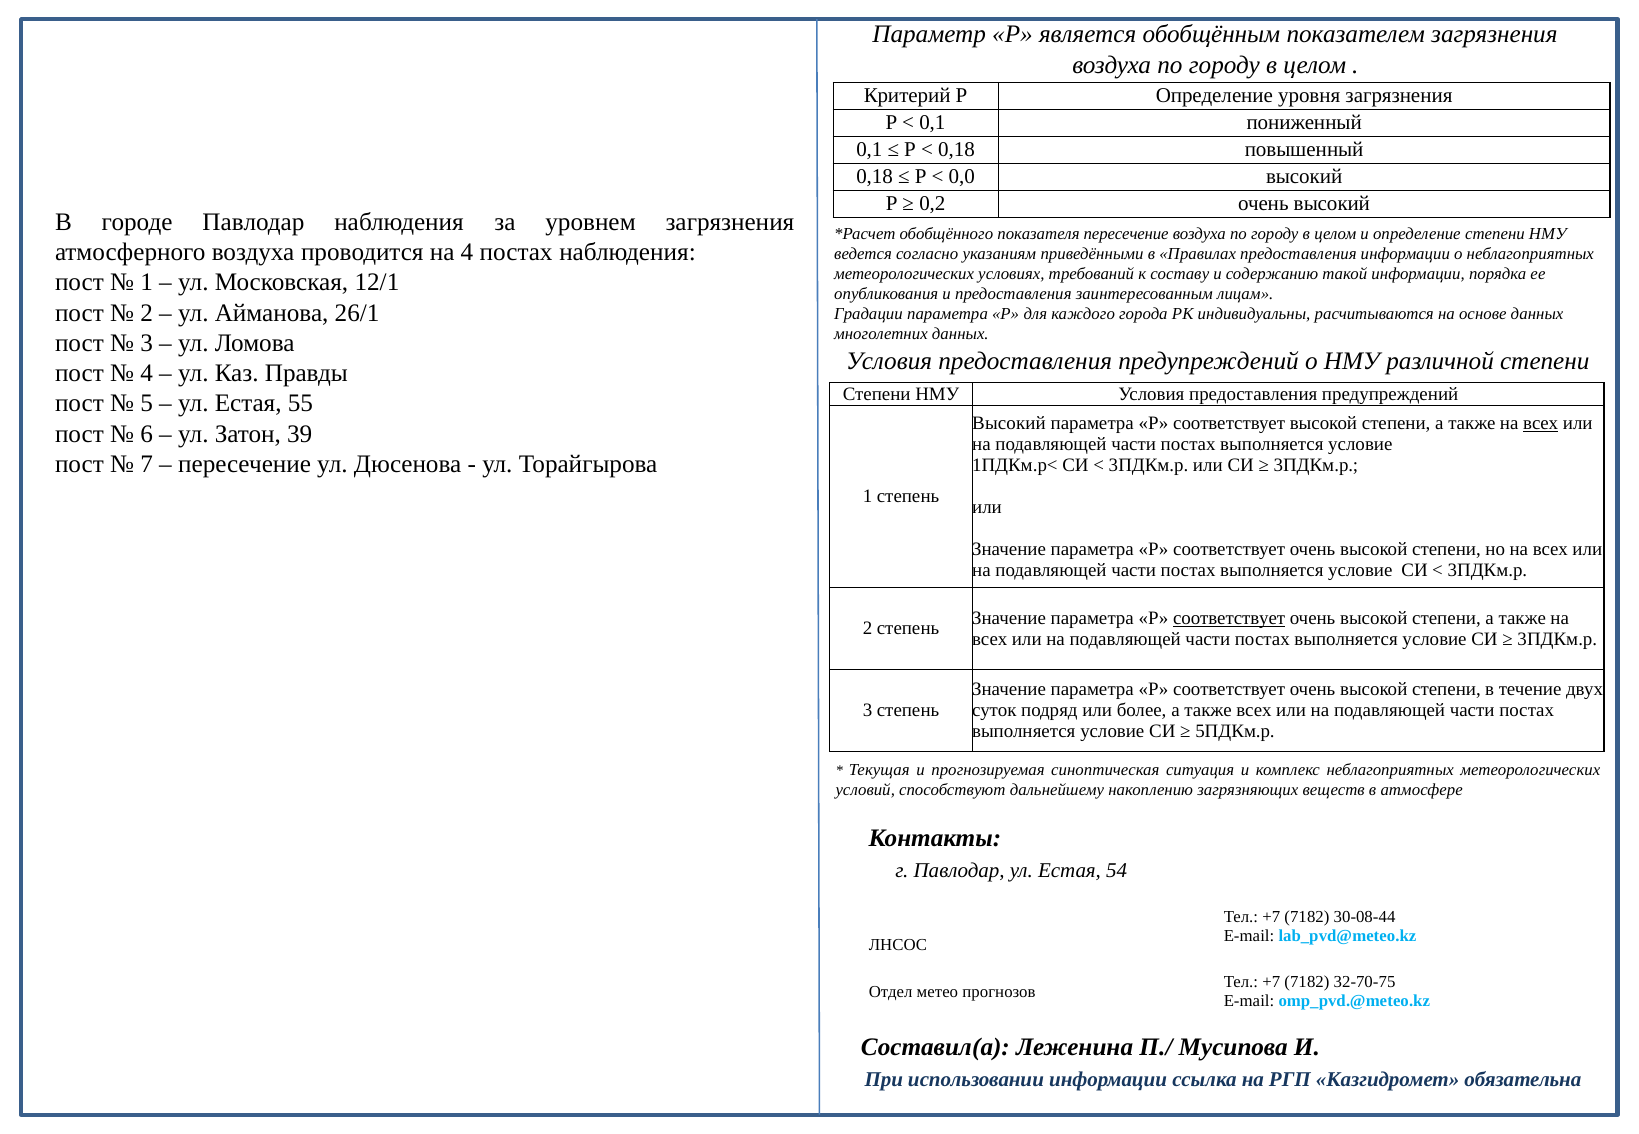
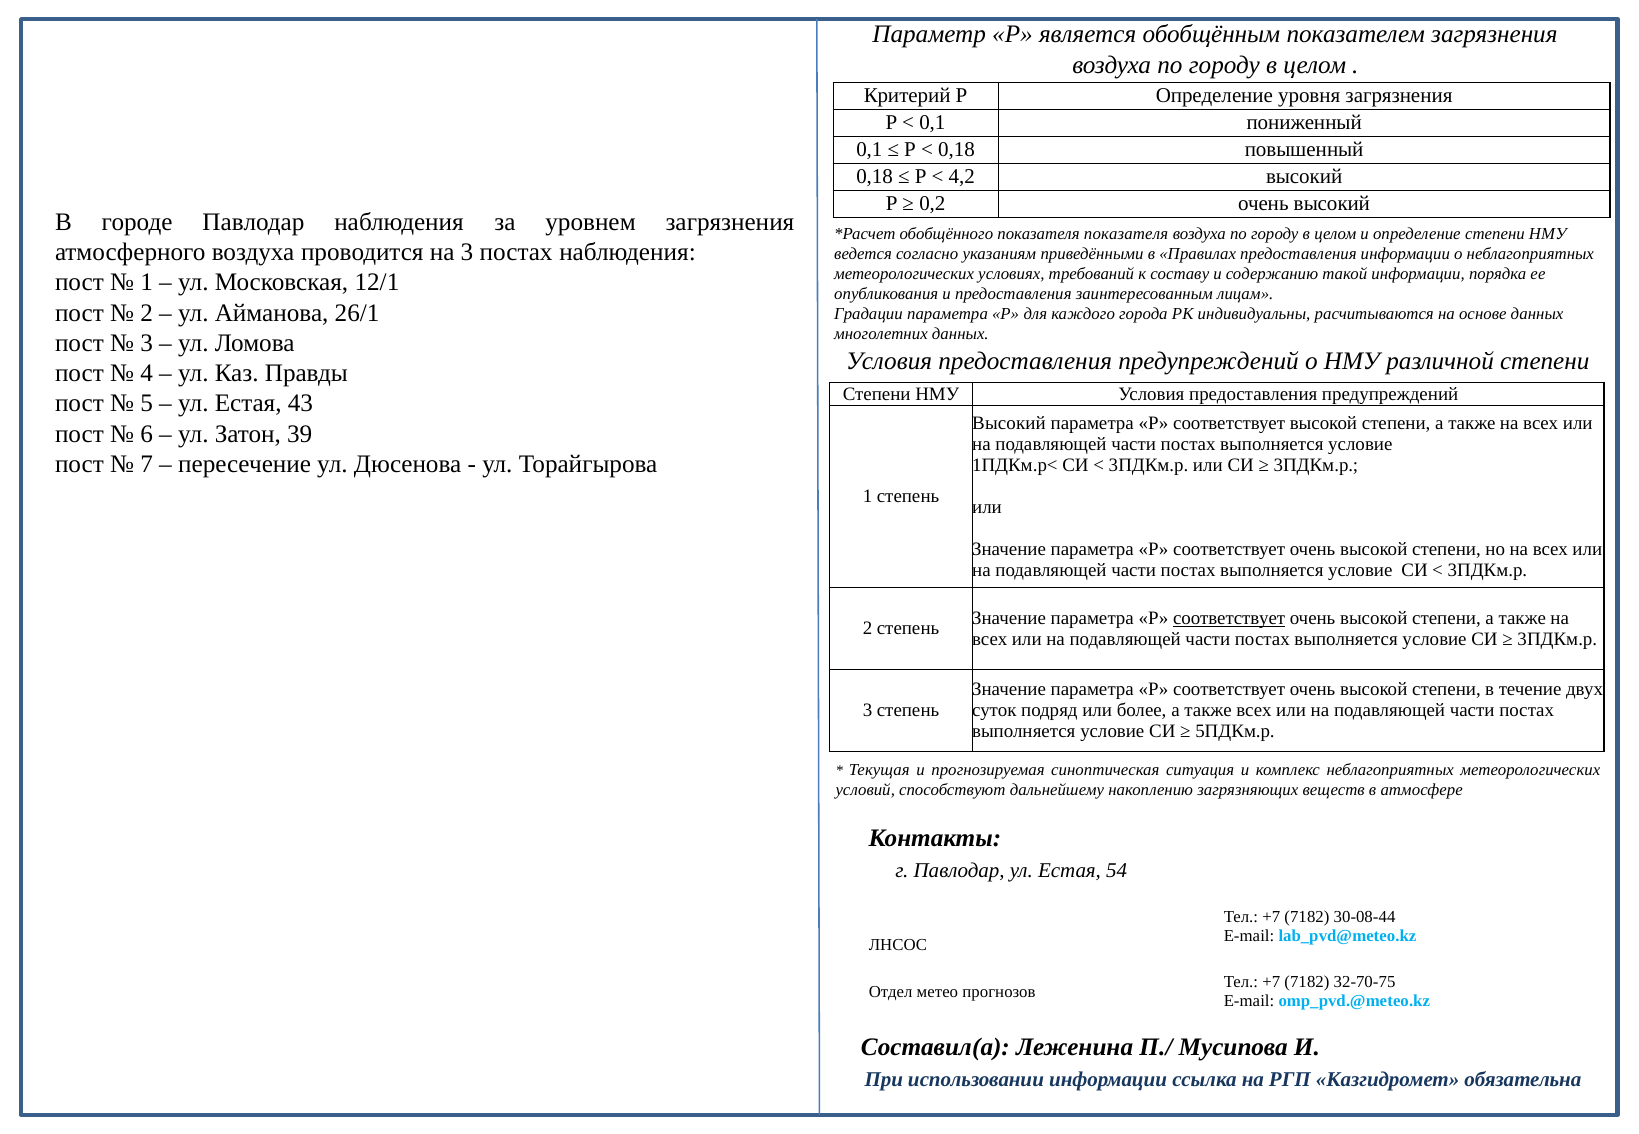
0,0: 0,0 -> 4,2 (962, 177)
показателя пересечение: пересечение -> показателя (1126, 234)
на 4: 4 -> 3 (467, 253)
55: 55 -> 43 (300, 404)
всех underline: present -> none (1541, 424)
